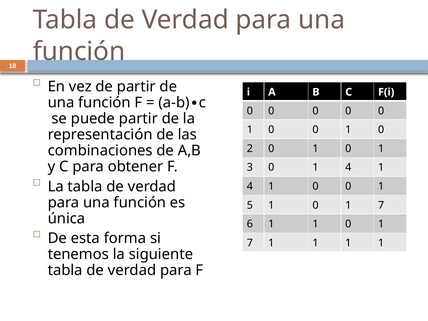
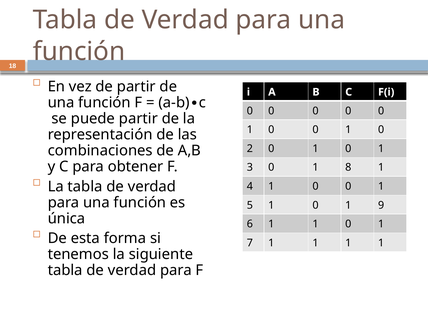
0 1 4: 4 -> 8 (348, 167)
7: 7 -> 9 (381, 205)
